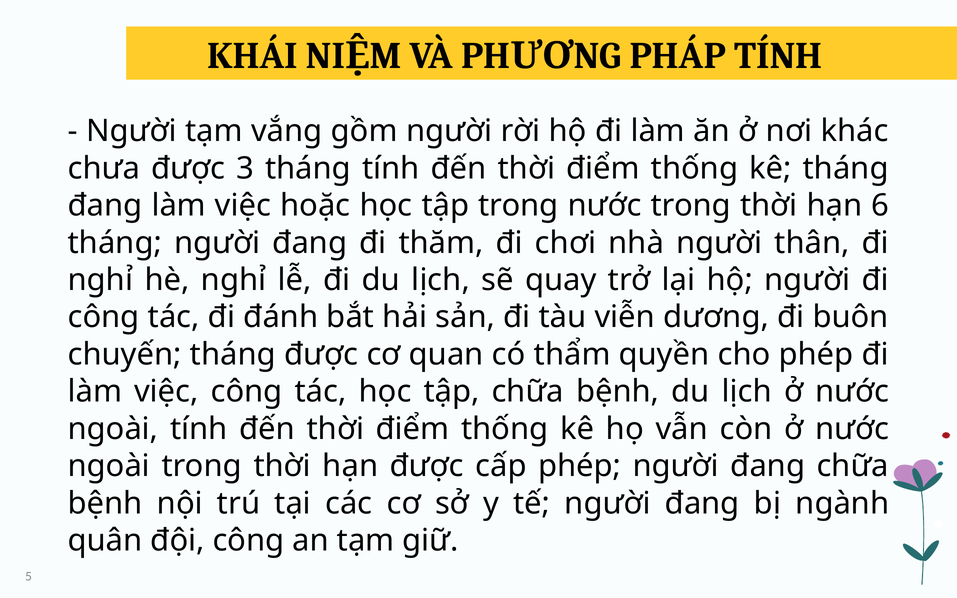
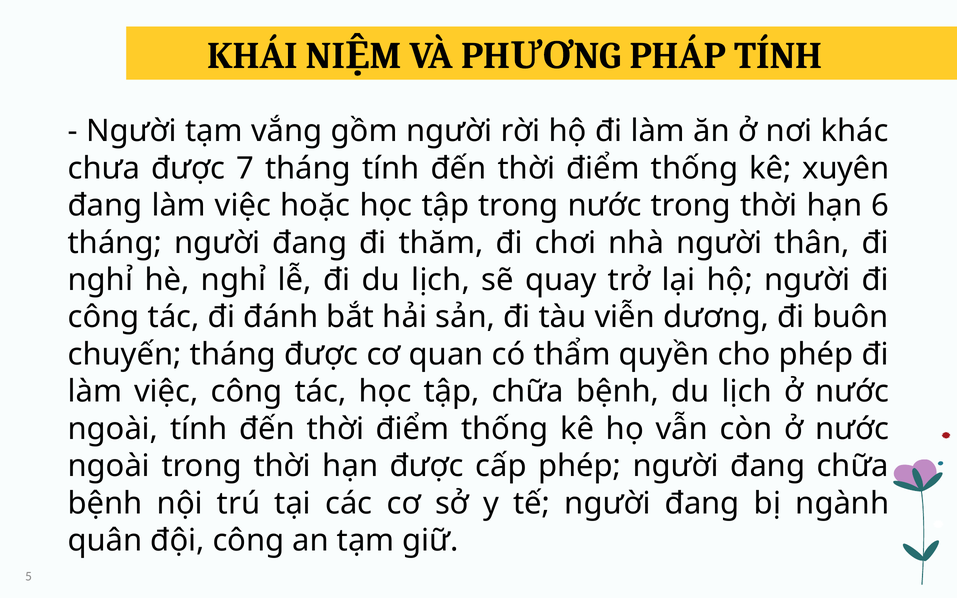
3: 3 -> 7 (245, 168)
kê tháng: tháng -> xuyên (846, 168)
